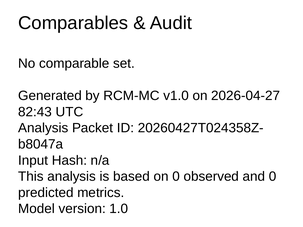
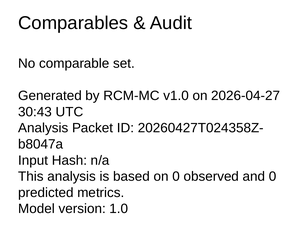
82:43: 82:43 -> 30:43 (35, 112)
